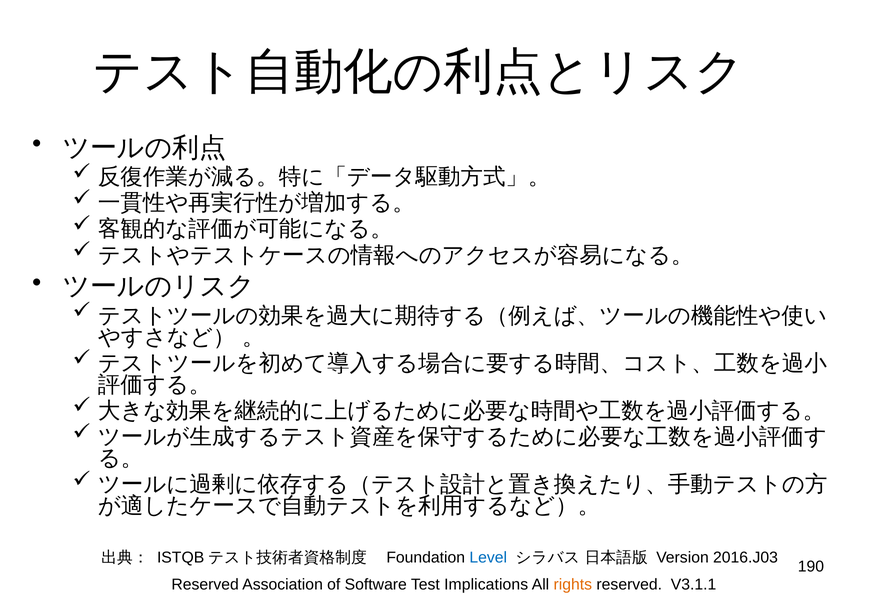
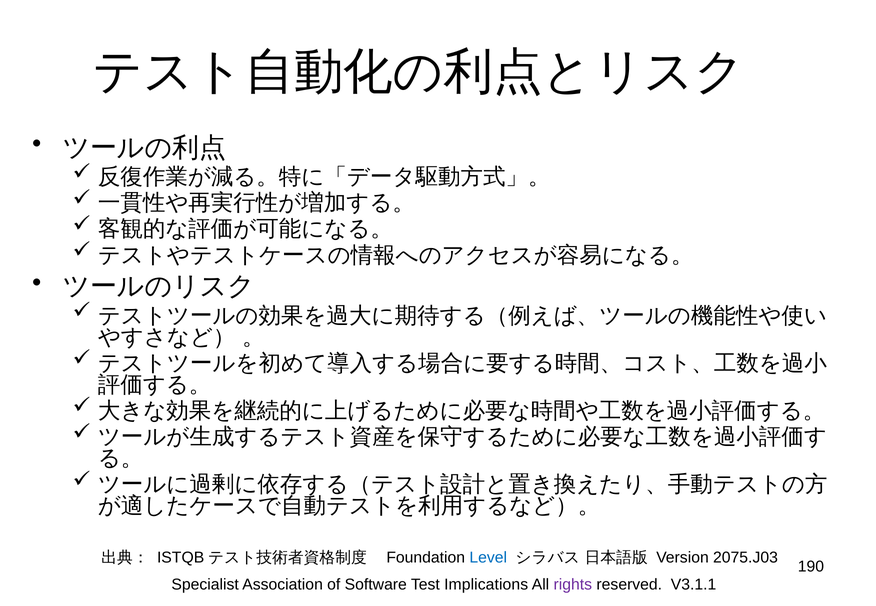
2016.J03: 2016.J03 -> 2075.J03 (745, 558)
Reserved: Reserved -> Specialist (205, 585)
rights colour: orange -> purple (573, 585)
